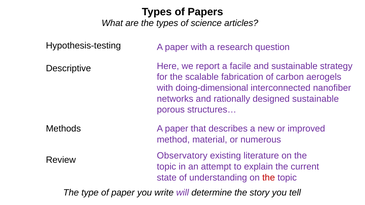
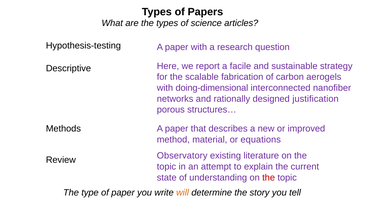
designed sustainable: sustainable -> justification (316, 99)
numerous: numerous -> equations (261, 140)
will colour: purple -> orange (183, 193)
